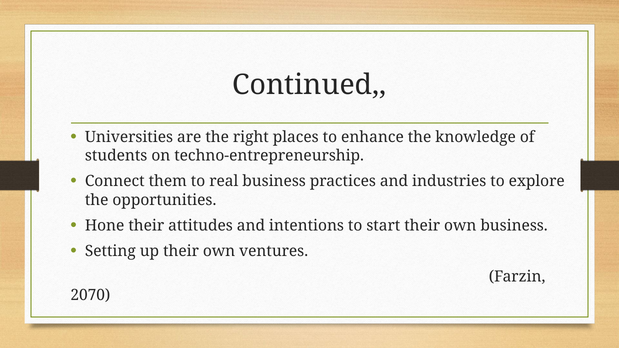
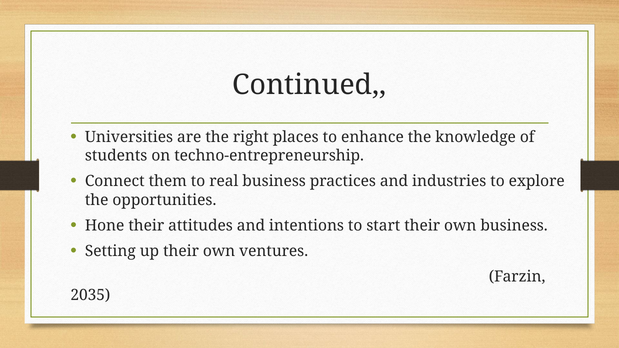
2070: 2070 -> 2035 (90, 295)
